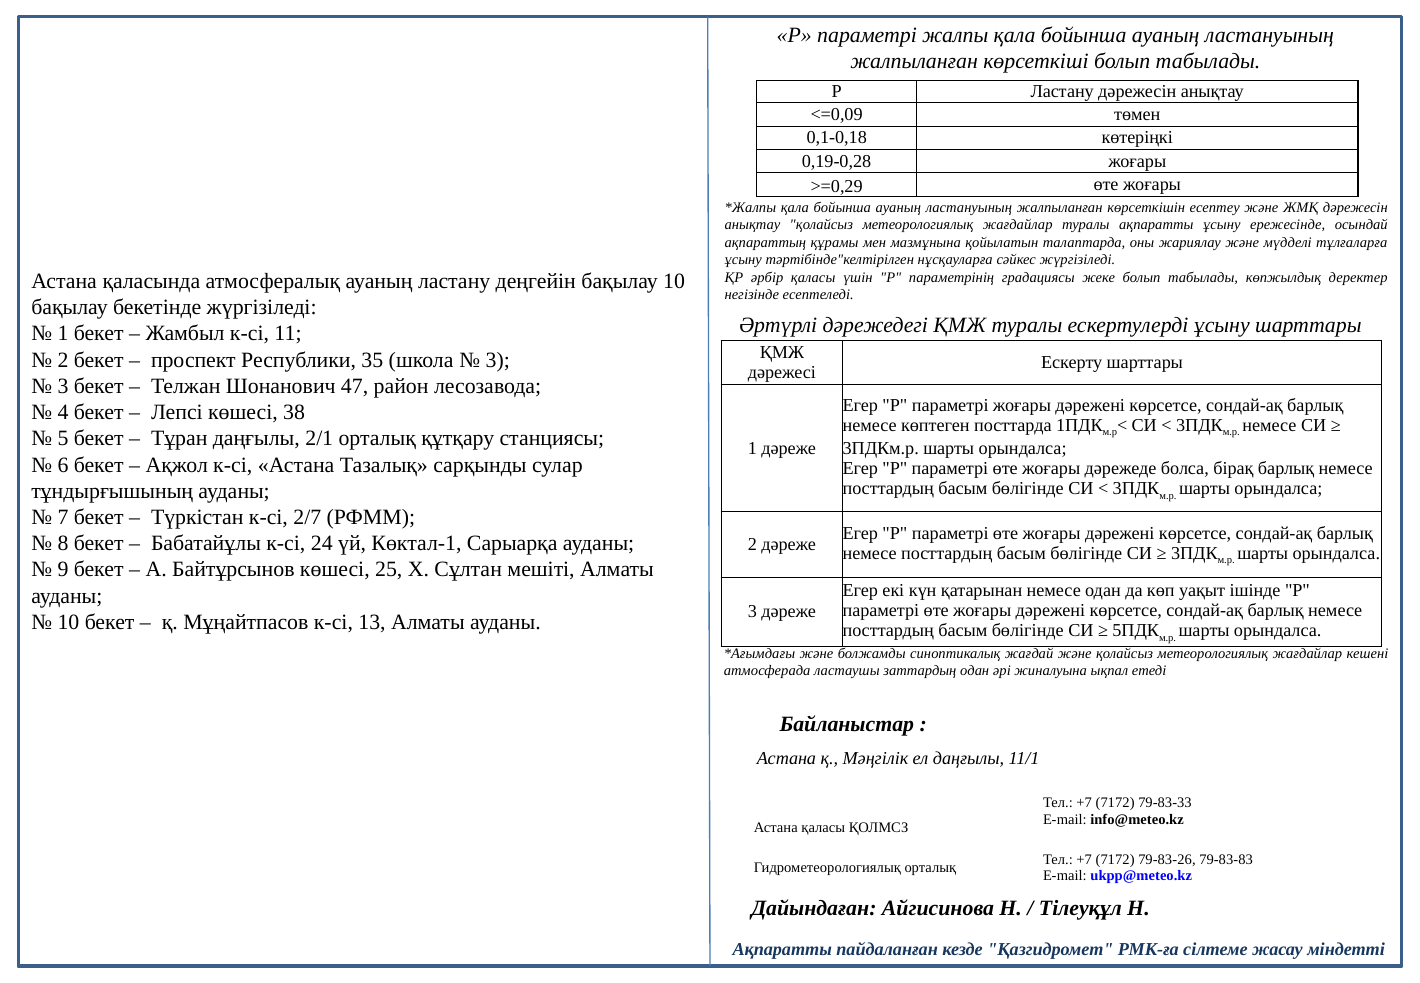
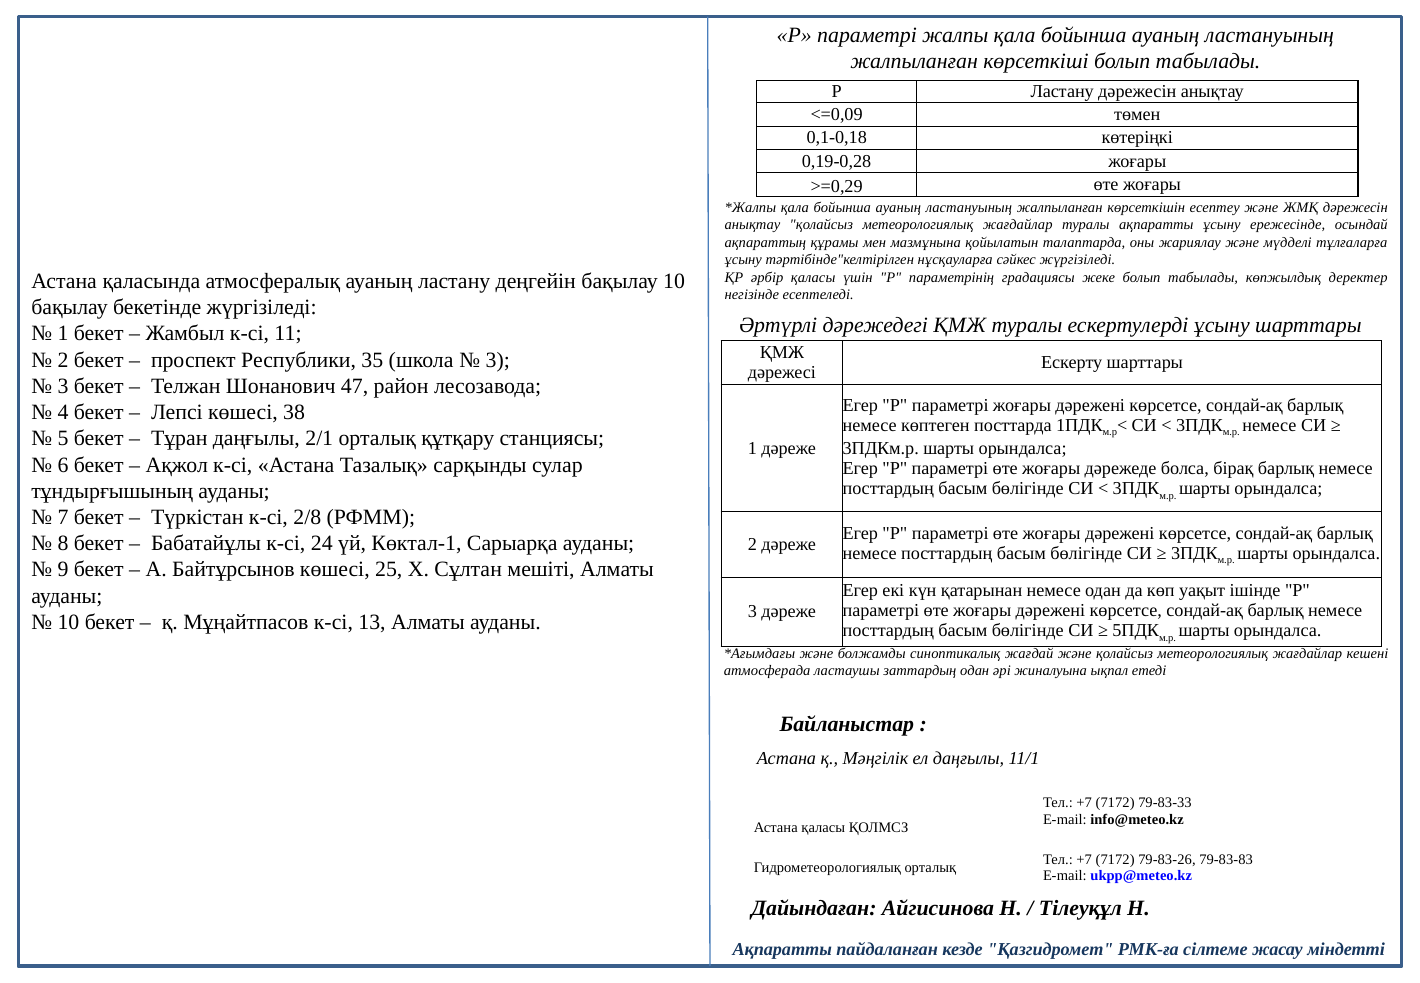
2/7: 2/7 -> 2/8 (307, 517)
